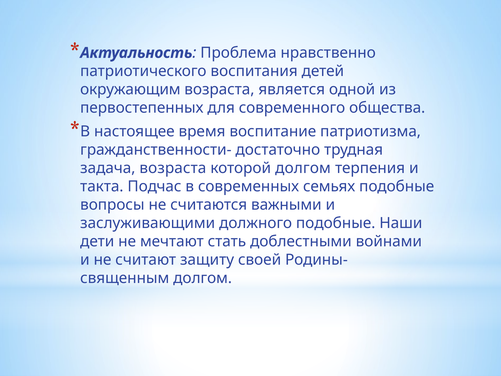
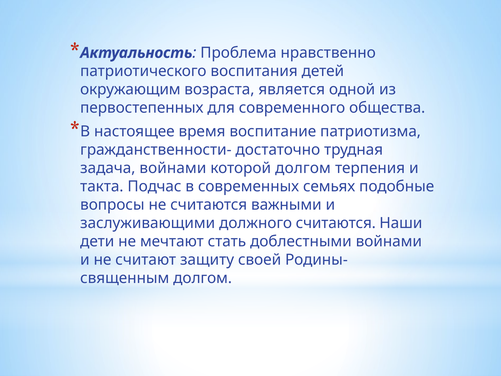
задача возраста: возраста -> войнами (173, 168)
должного подобные: подобные -> считаются (336, 223)
